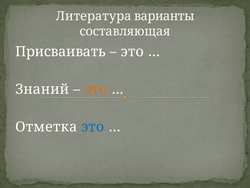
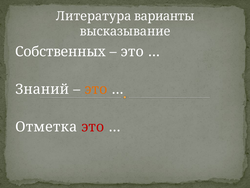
составляющая: составляющая -> высказывание (125, 31)
Присваивать: Присваивать -> Собственных (60, 52)
это colour: blue -> red (93, 126)
